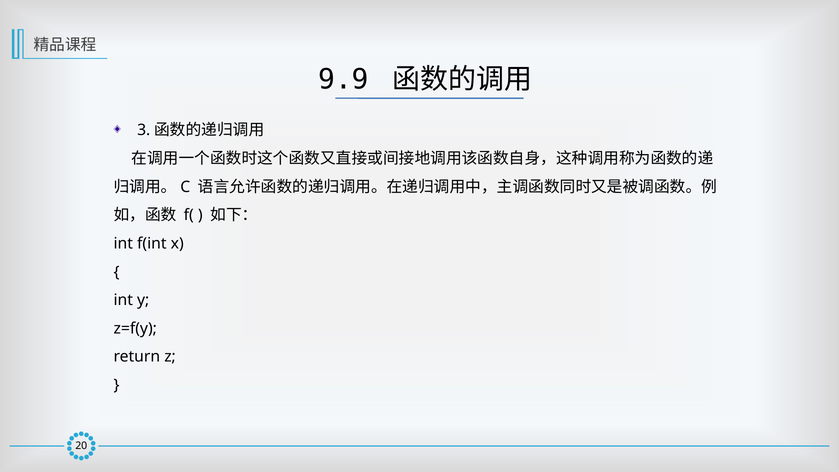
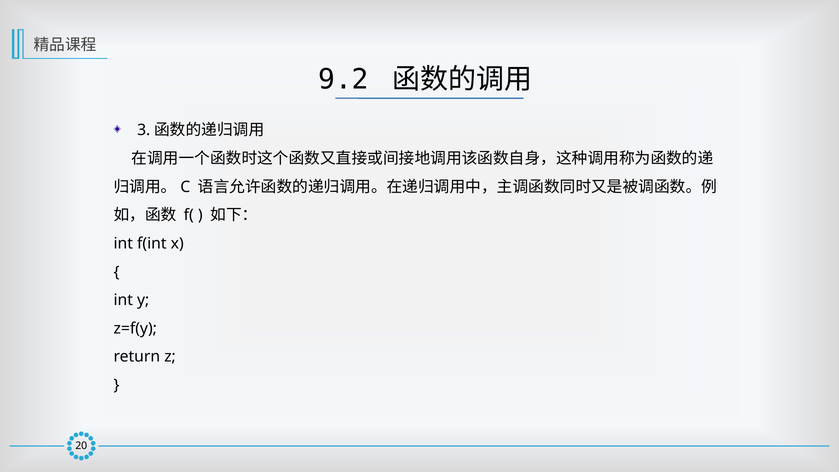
9.9: 9.9 -> 9.2 (344, 80)
